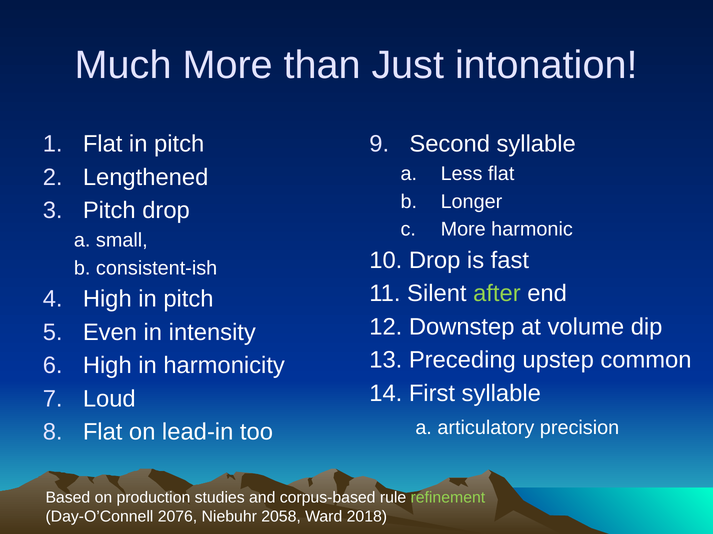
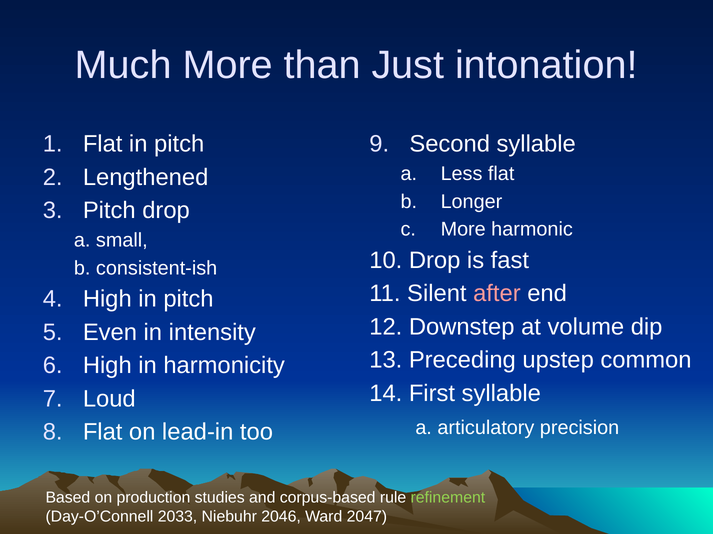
after colour: light green -> pink (497, 294)
2076: 2076 -> 2033 (178, 517)
2058: 2058 -> 2046 (281, 517)
2018: 2018 -> 2047 (367, 517)
